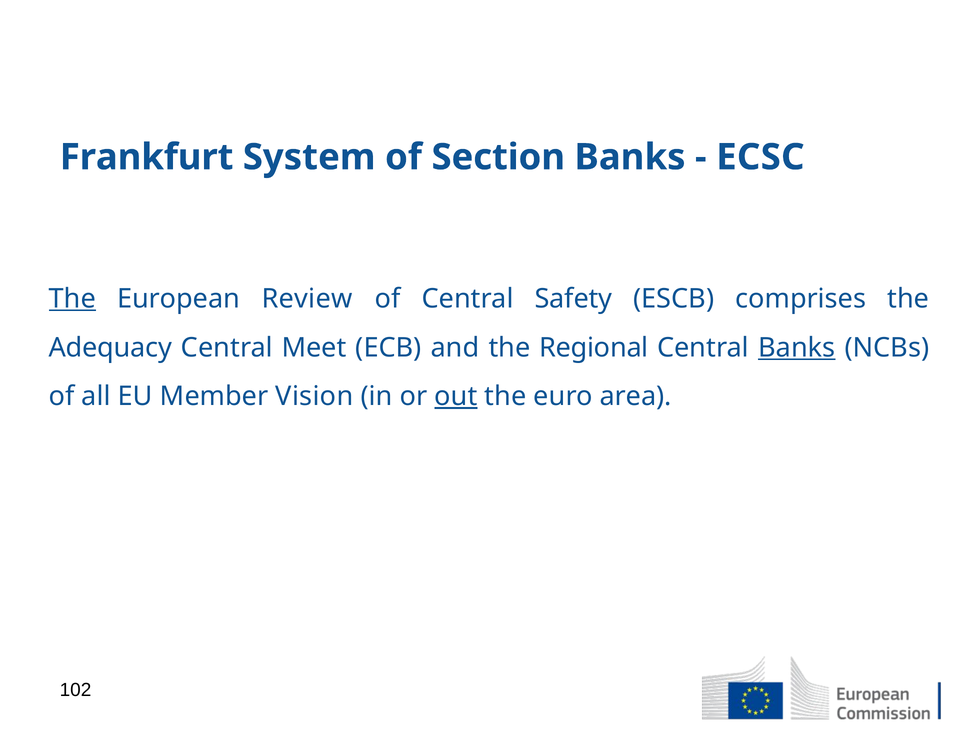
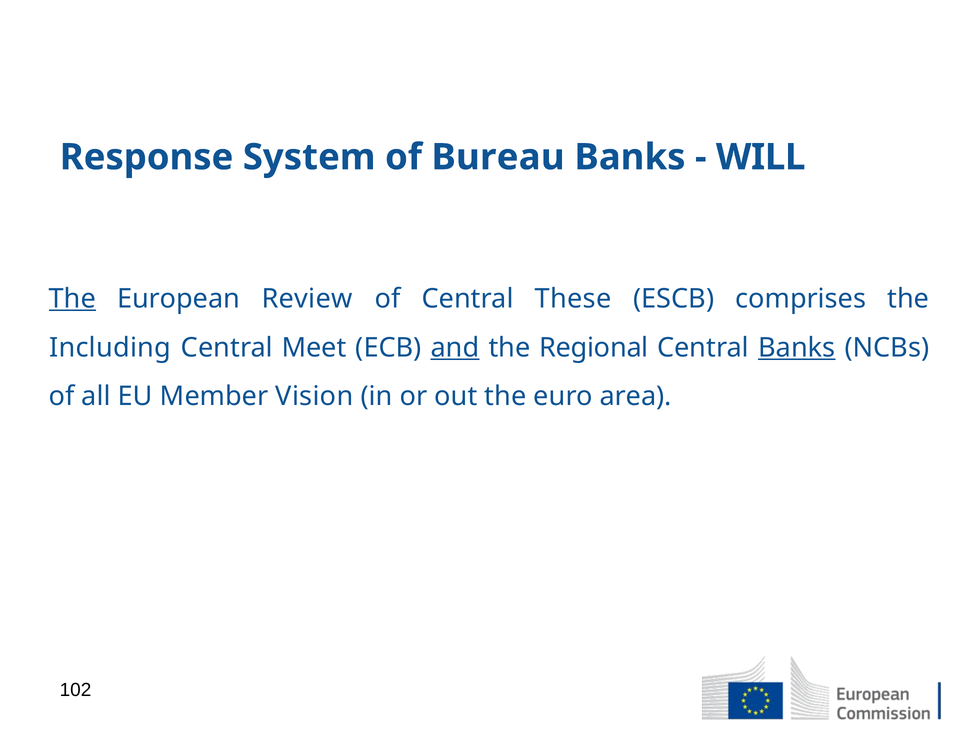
Frankfurt: Frankfurt -> Response (147, 157)
Section: Section -> Bureau (498, 157)
ECSC: ECSC -> WILL (761, 157)
Safety: Safety -> These (573, 299)
Adequacy: Adequacy -> Including (110, 348)
and underline: none -> present (455, 348)
out underline: present -> none (456, 396)
